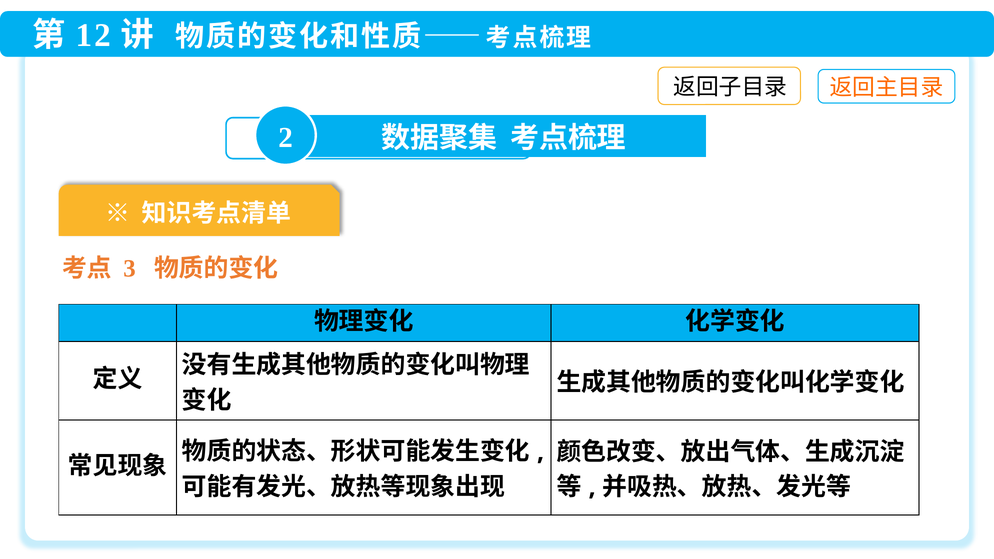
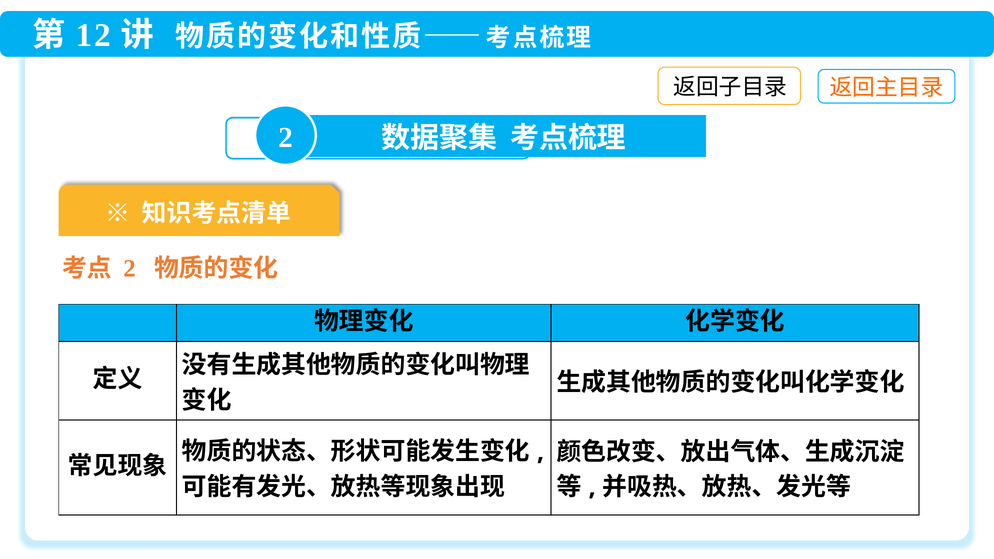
3: 3 -> 2 (129, 269)
